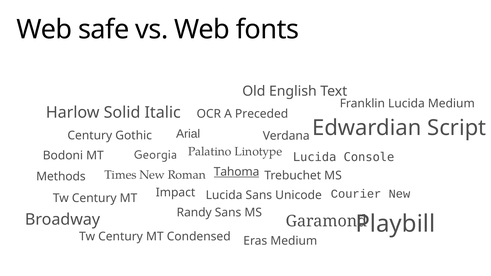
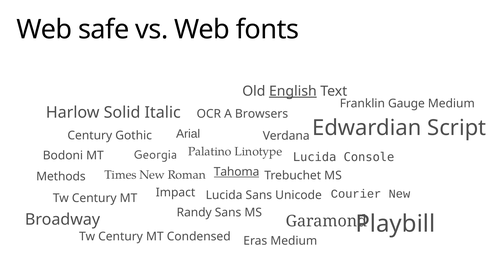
English underline: none -> present (293, 91)
Franklin Lucida: Lucida -> Gauge (406, 104)
Preceded: Preceded -> Browsers (262, 114)
